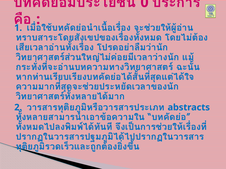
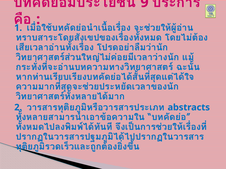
0: 0 -> 9 (144, 2)
